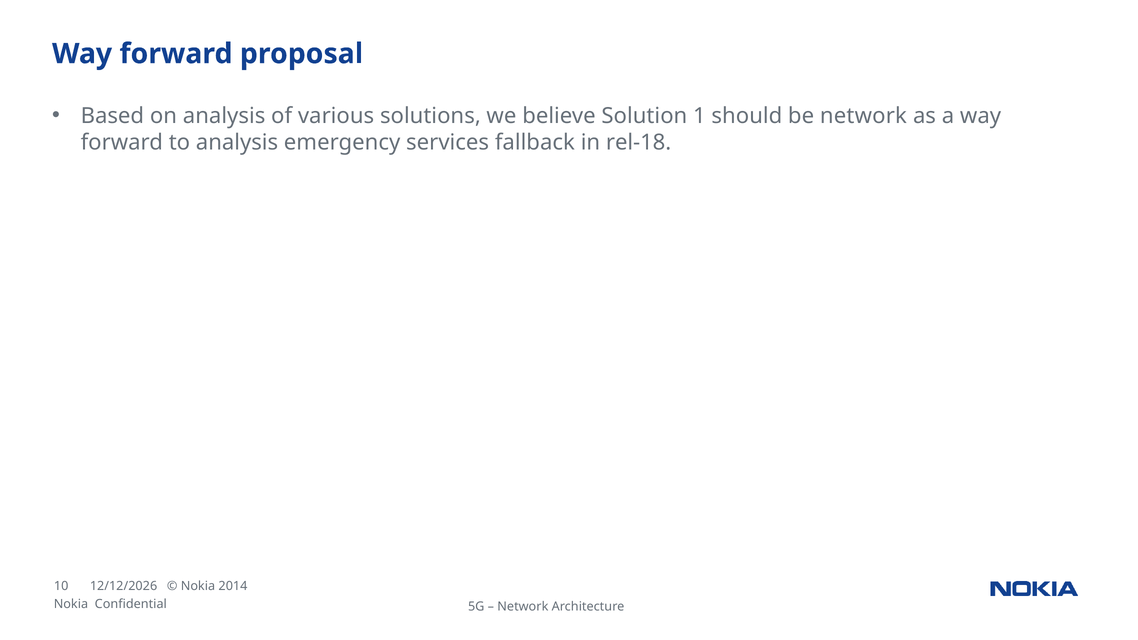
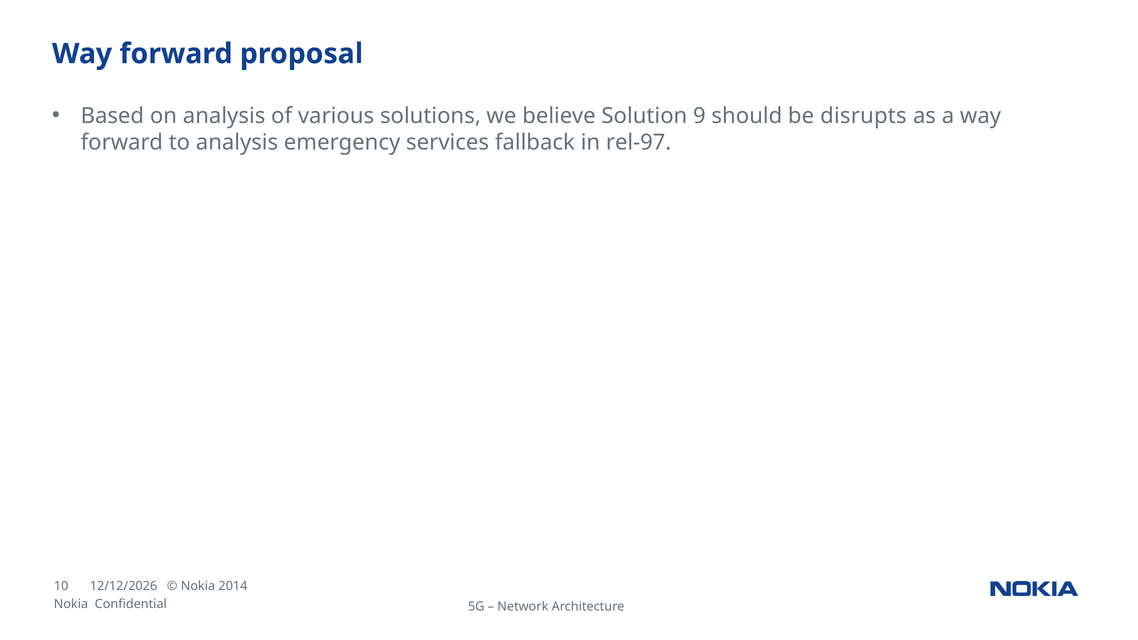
1: 1 -> 9 (699, 116)
be network: network -> disrupts (863, 116)
rel-18: rel-18 -> rel-97 (639, 142)
